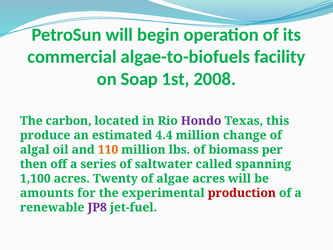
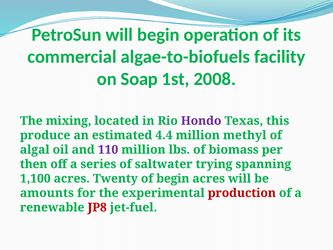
carbon: carbon -> mixing (69, 121)
change: change -> methyl (245, 135)
110 colour: orange -> purple (108, 150)
called: called -> trying (214, 164)
of algae: algae -> begin (173, 178)
JP8 colour: purple -> red (97, 207)
